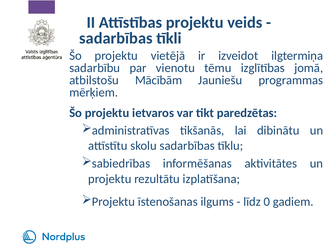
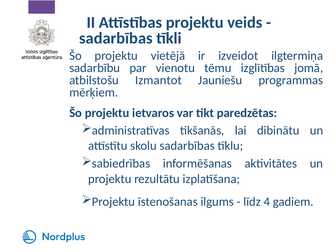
Mācībām: Mācībām -> Izmantot (158, 80)
0: 0 -> 4 (267, 202)
